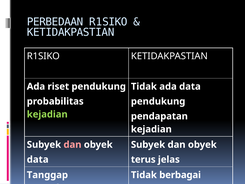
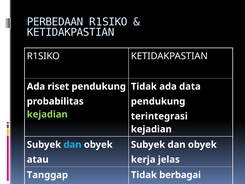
pendapatan: pendapatan -> terintegrasi (159, 116)
dan colour: pink -> light blue (72, 144)
data: data -> atau (38, 159)
terus: terus -> kerja (143, 159)
